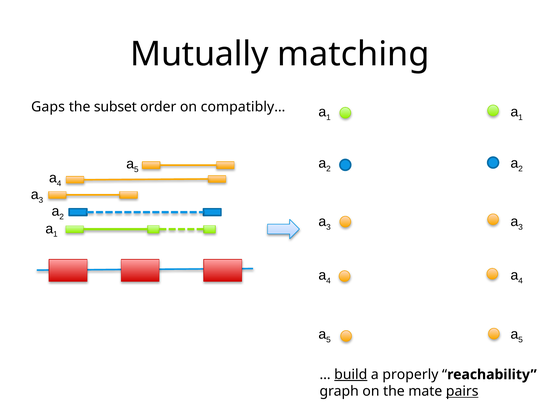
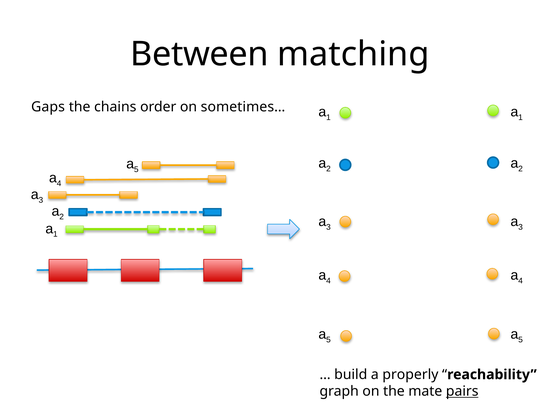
Mutually: Mutually -> Between (199, 54)
subset: subset -> chains (115, 107)
compatibly…: compatibly… -> sometimes… (243, 107)
build underline: present -> none (351, 375)
